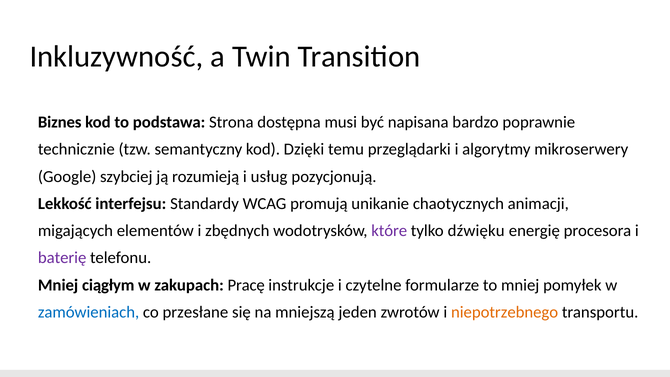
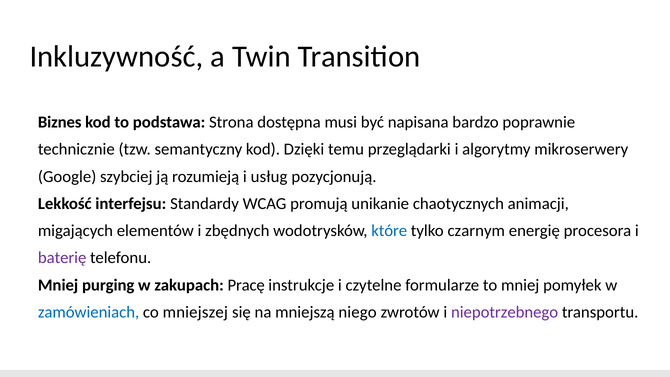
które colour: purple -> blue (389, 231)
dźwięku: dźwięku -> czarnym (476, 231)
ciągłym: ciągłym -> purging (108, 285)
przesłane: przesłane -> mniejszej (195, 312)
jeden: jeden -> niego (358, 312)
niepotrzebnego colour: orange -> purple (505, 312)
